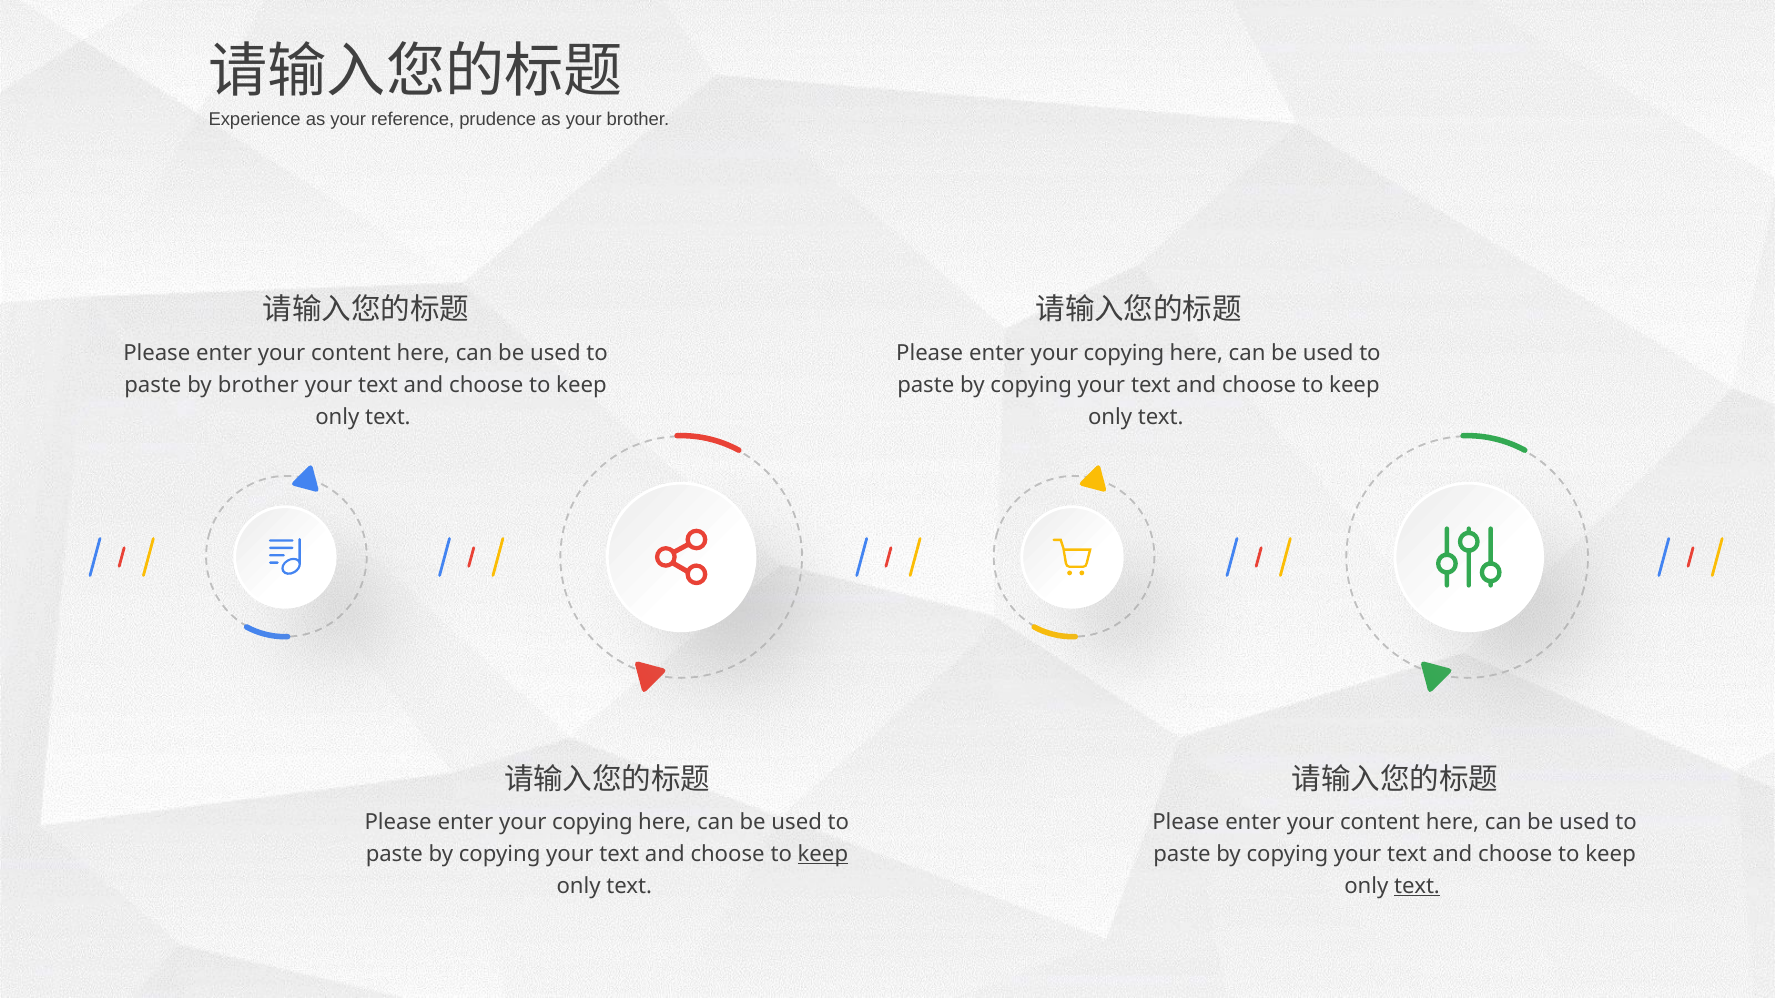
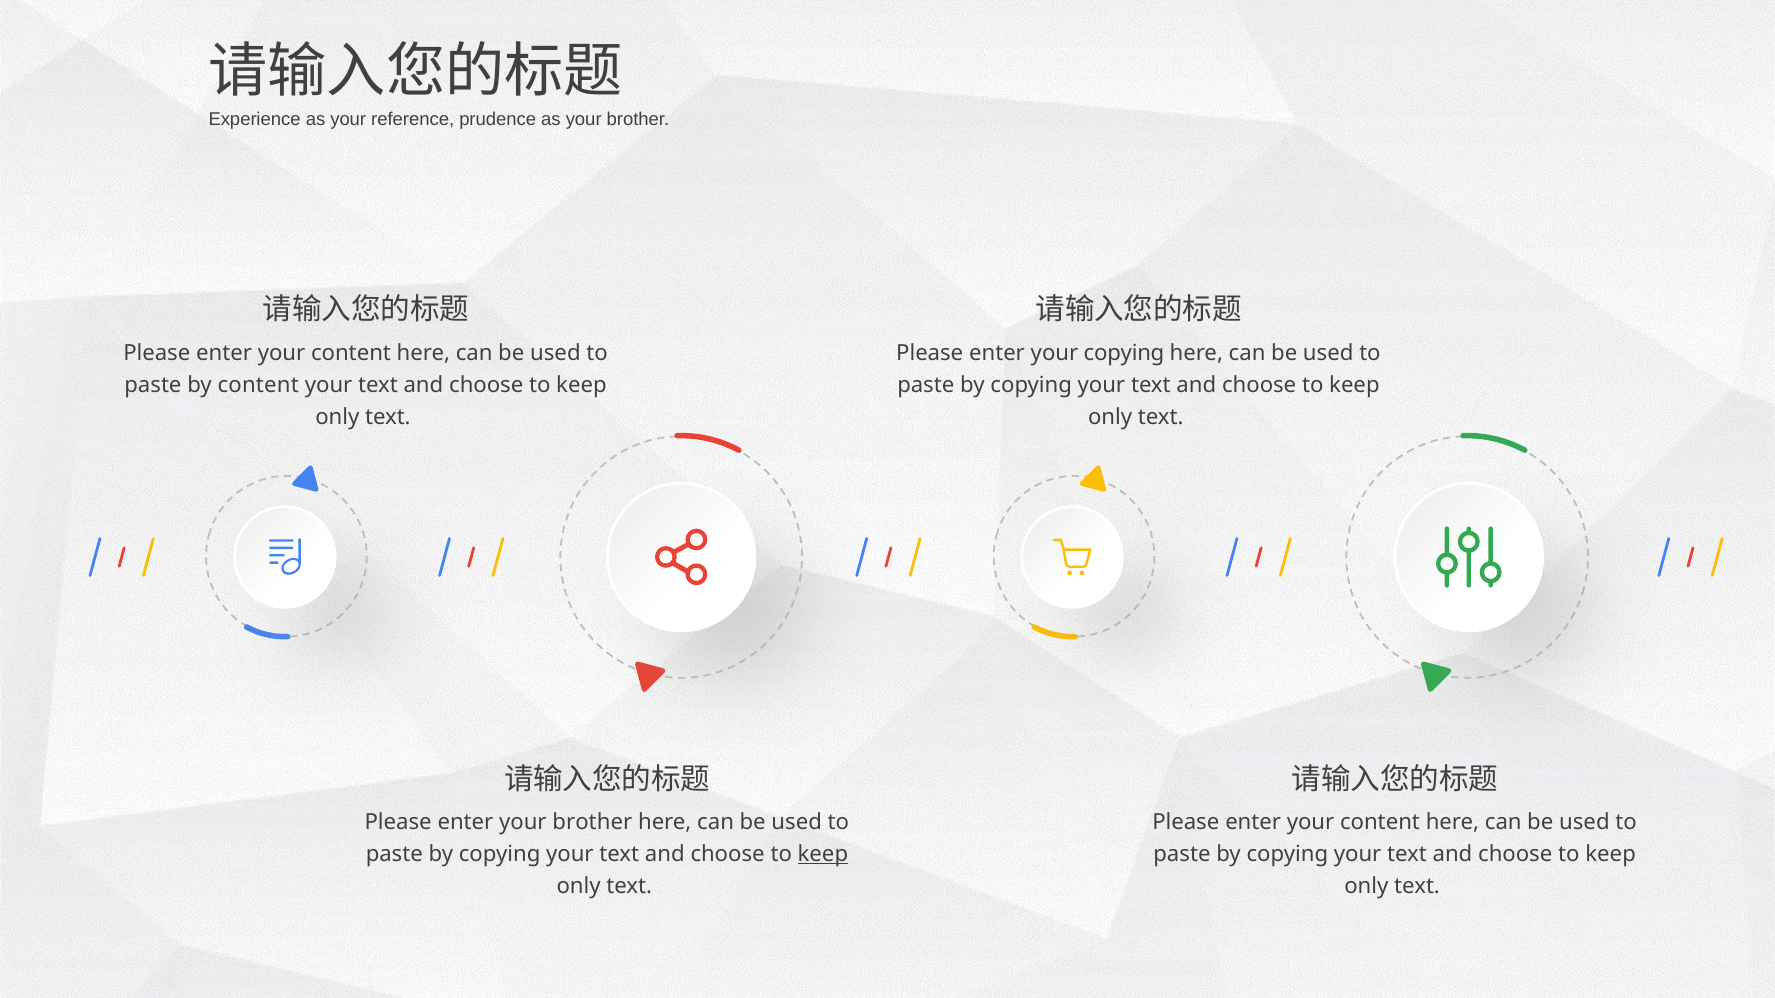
by brother: brother -> content (258, 385)
copying: copying -> brother (592, 823)
text underline: present -> none (1417, 886)
